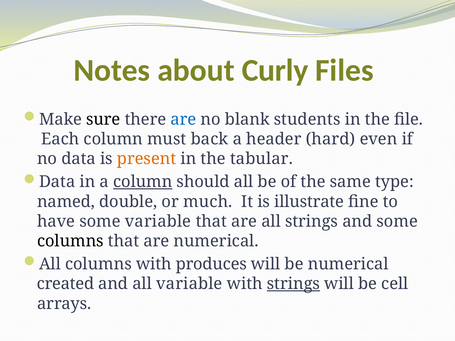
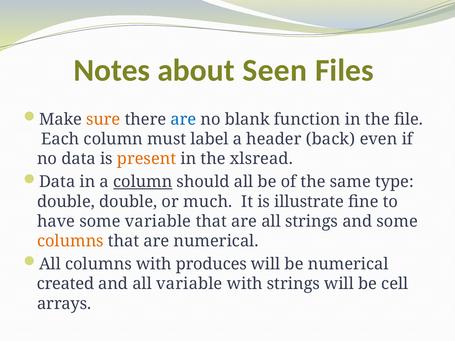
Curly: Curly -> Seen (275, 70)
sure colour: black -> orange (103, 119)
students: students -> function (307, 119)
back: back -> label (210, 139)
hard: hard -> back (330, 139)
tabular: tabular -> xlsread (261, 159)
named: named -> double (66, 202)
columns colour: black -> orange (70, 241)
strings underline: present -> none (293, 284)
